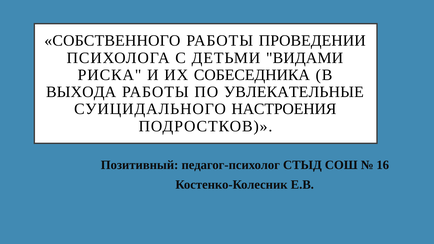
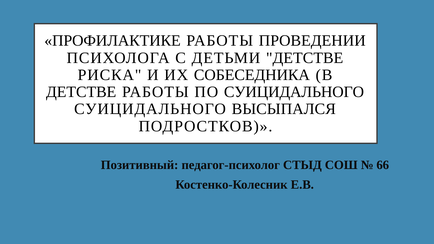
СОБСТВЕННОГО: СОБСТВЕННОГО -> ПРОФИЛАКТИКЕ (112, 41)
ДЕТЬМИ ВИДАМИ: ВИДАМИ -> ДЕТСТВЕ (305, 58)
ВЫХОДА: ВЫХОДА -> ДЕТСТВЕ (81, 92)
ПО УВЛЕКАТЕЛЬНЫЕ: УВЛЕКАТЕЛЬНЫЕ -> СУИЦИДАЛЬНОГО (294, 92)
НАСТРОЕНИЯ: НАСТРОЕНИЯ -> ВЫСЫПАЛСЯ (284, 109)
16: 16 -> 66 (383, 165)
